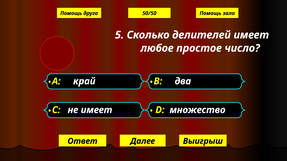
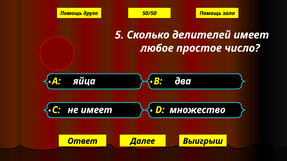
край: край -> яйца (84, 81)
